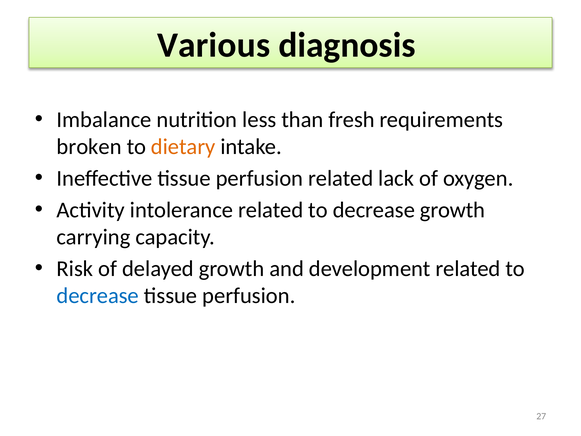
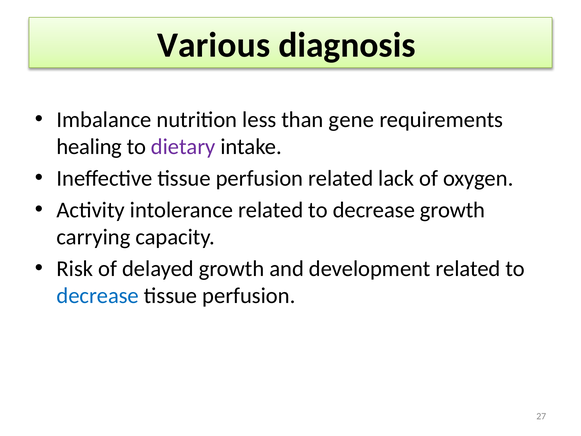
fresh: fresh -> gene (351, 120)
broken: broken -> healing (89, 147)
dietary colour: orange -> purple (183, 147)
